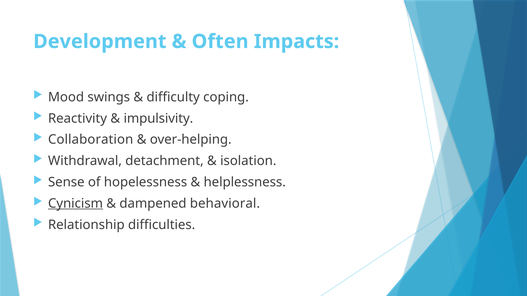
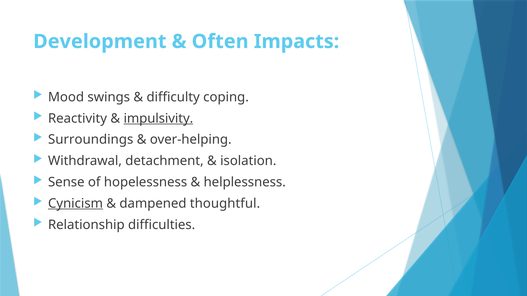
impulsivity underline: none -> present (158, 119)
Collaboration: Collaboration -> Surroundings (91, 140)
behavioral: behavioral -> thoughtful (225, 204)
